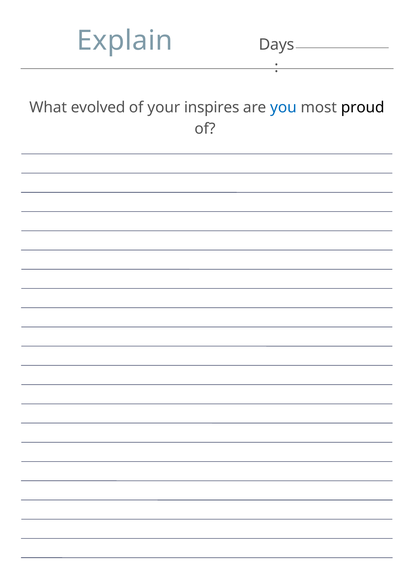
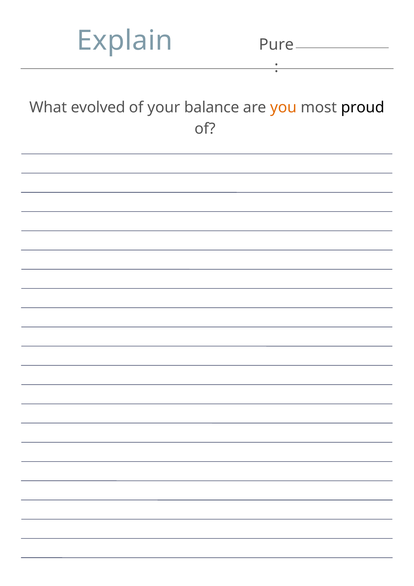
Days: Days -> Pure (276, 45)
inspires: inspires -> balance (212, 107)
you colour: blue -> orange (283, 107)
